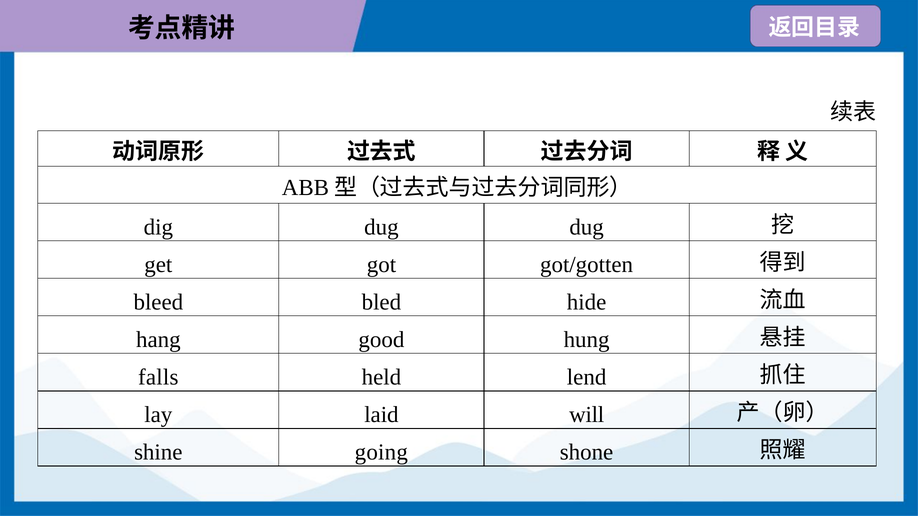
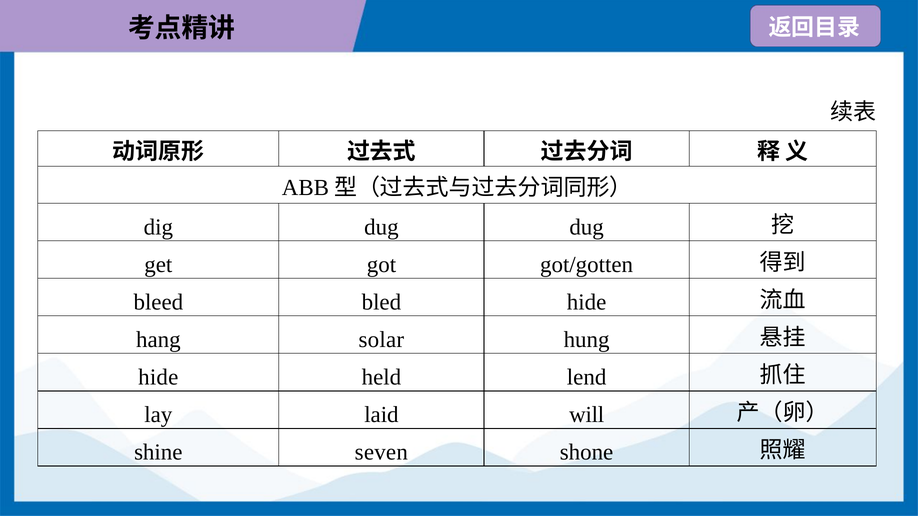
good: good -> solar (381, 340)
falls: falls -> hide (158, 378)
going: going -> seven (381, 453)
